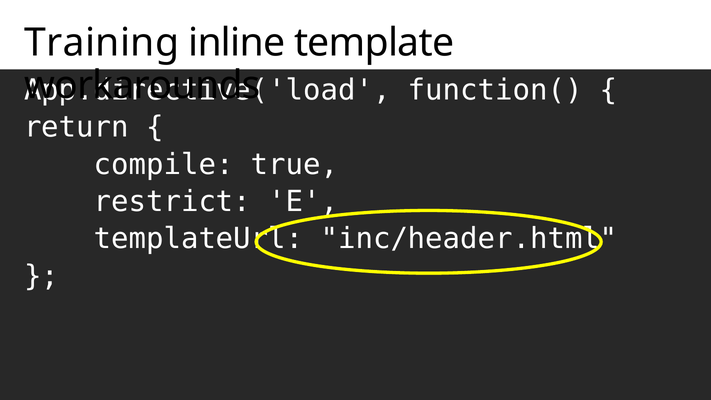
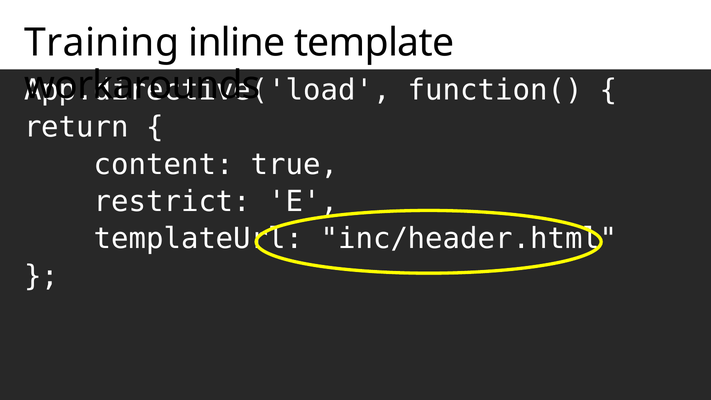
compile: compile -> content (164, 164)
